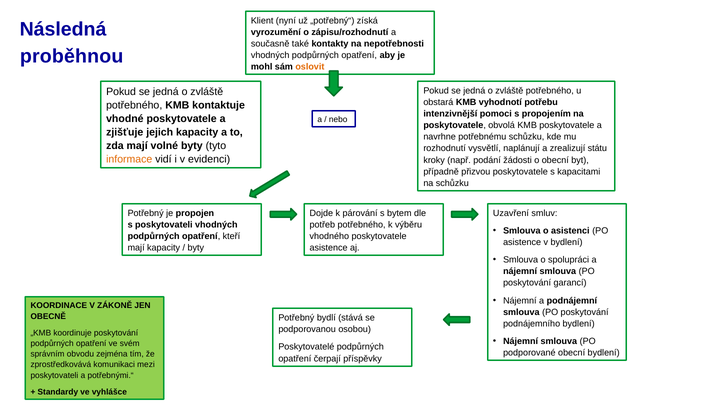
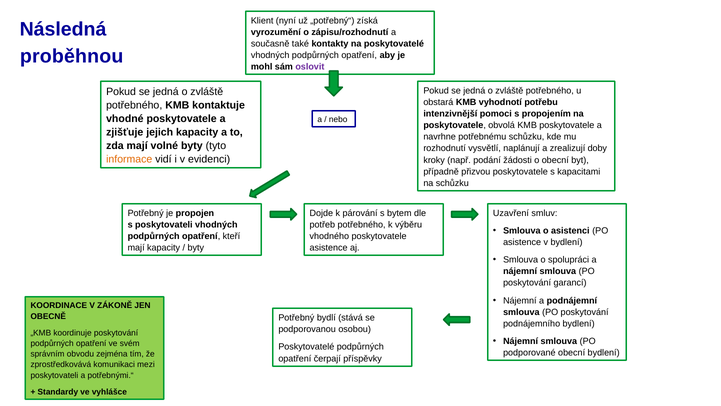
na nepotřebnosti: nepotřebnosti -> poskytovatelé (394, 44)
oslovit colour: orange -> purple (310, 67)
státu: státu -> doby (597, 148)
